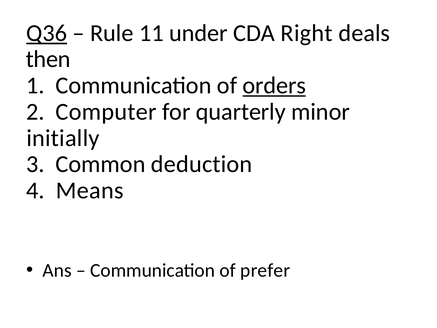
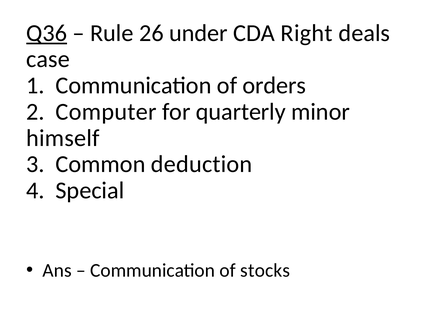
11: 11 -> 26 (151, 33)
then: then -> case (48, 59)
orders underline: present -> none (274, 85)
initially: initially -> himself (63, 138)
Means: Means -> Special (90, 190)
prefer: prefer -> stocks (265, 270)
